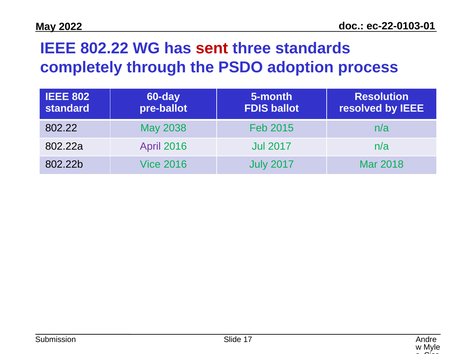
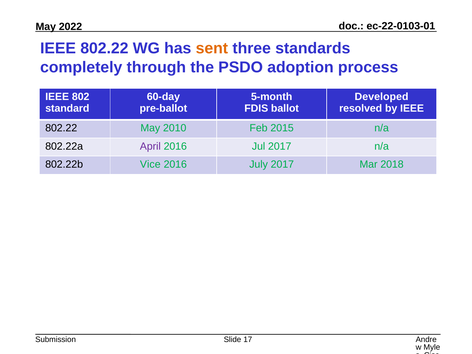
sent colour: red -> orange (212, 48)
Resolution: Resolution -> Developed (382, 97)
2038: 2038 -> 2010 (175, 128)
